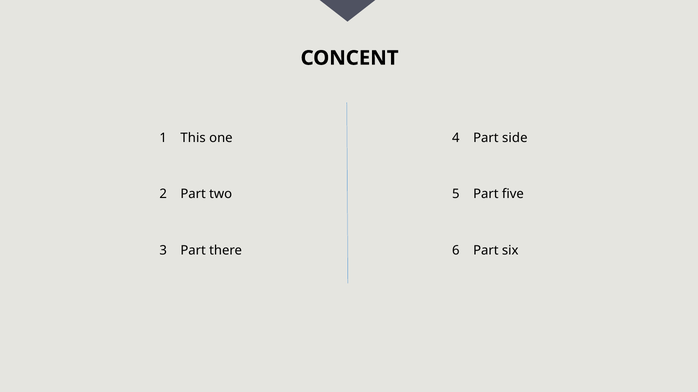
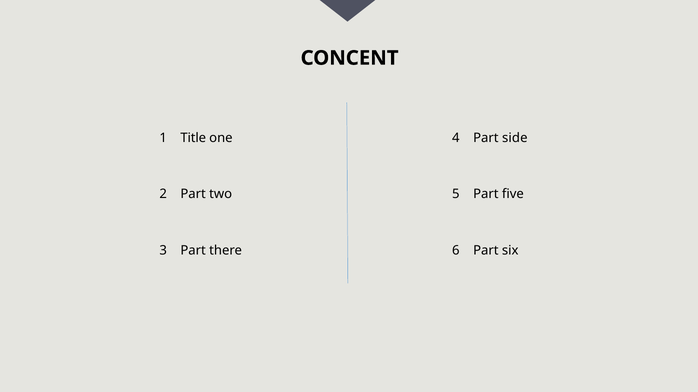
This: This -> Title (193, 138)
